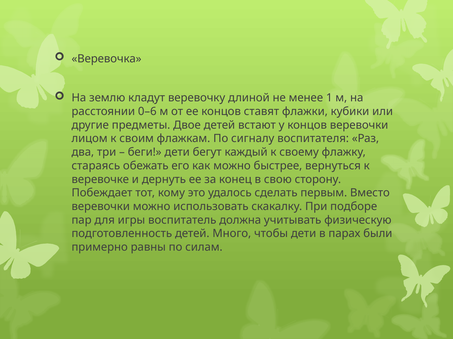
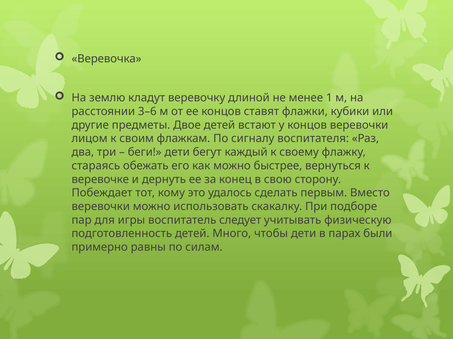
0–6: 0–6 -> 3–6 (147, 112)
должна: должна -> следует (240, 220)
